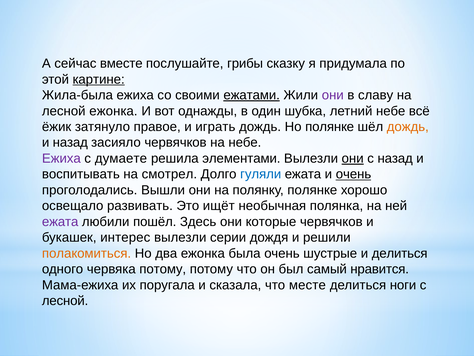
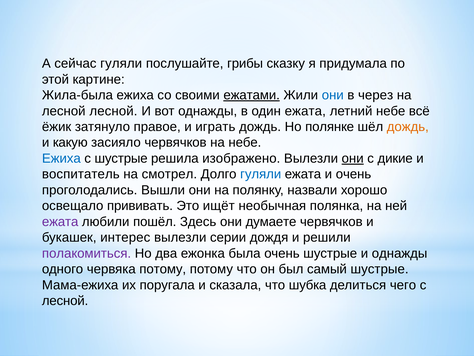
сейчас вместе: вместе -> гуляли (121, 63)
картине underline: present -> none (99, 79)
они colour: purple -> blue (333, 95)
славу: славу -> через (376, 95)
лесной ежонка: ежонка -> лесной (113, 111)
один шубка: шубка -> ежата (305, 111)
и назад: назад -> какую (70, 142)
Ежиха colour: purple -> blue (61, 158)
с думаете: думаете -> шустрые (121, 158)
элементами: элементами -> изображено (241, 158)
с назад: назад -> дикие (395, 158)
воспитывать: воспитывать -> воспитатель (81, 174)
очень underline: present -> none (353, 174)
полянку полянке: полянке -> назвали (312, 190)
развивать: развивать -> прививать (140, 206)
которые: которые -> думаете (271, 221)
полакомиться colour: orange -> purple (87, 253)
и делиться: делиться -> однажды (400, 253)
самый нравится: нравится -> шустрые (380, 269)
месте: месте -> шубка (308, 285)
ноги: ноги -> чего (403, 285)
